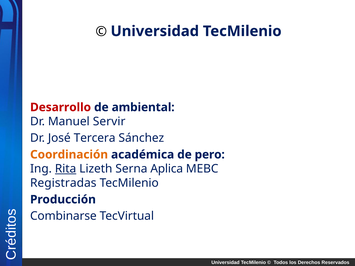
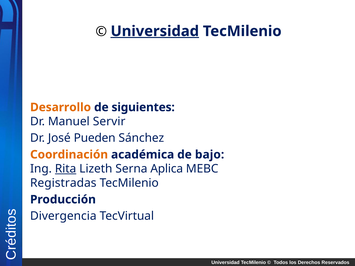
Universidad underline: none -> present (155, 31)
Desarrollo colour: red -> orange (61, 107)
ambiental: ambiental -> siguientes (143, 107)
Tercera: Tercera -> Pueden (95, 138)
pero: pero -> bajo (210, 155)
Combinarse: Combinarse -> Divergencia (63, 216)
